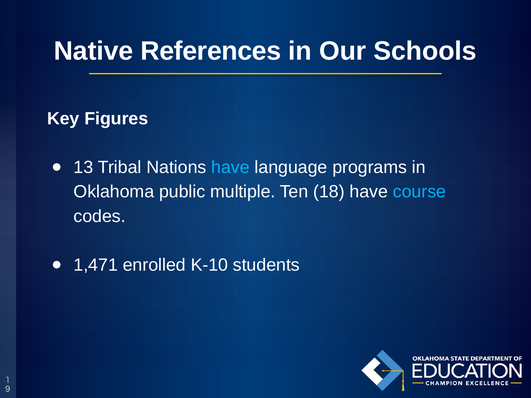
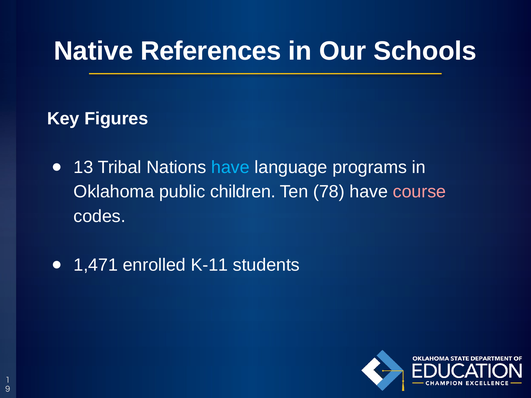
multiple: multiple -> children (243, 192)
18: 18 -> 78 (329, 192)
course colour: light blue -> pink (419, 192)
K-10: K-10 -> K-11 (209, 265)
